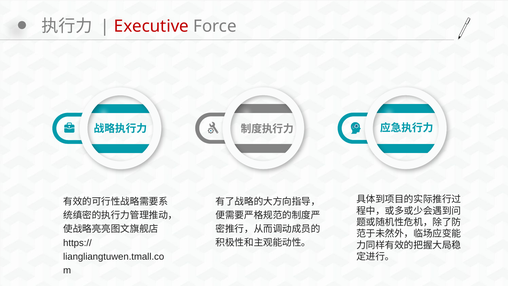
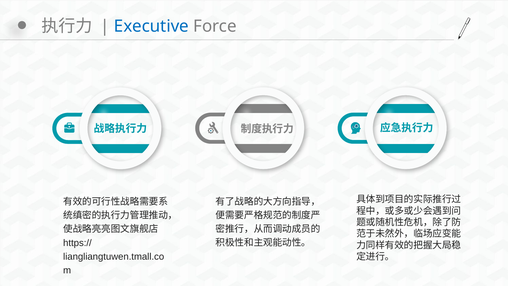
Executive colour: red -> blue (151, 26)
